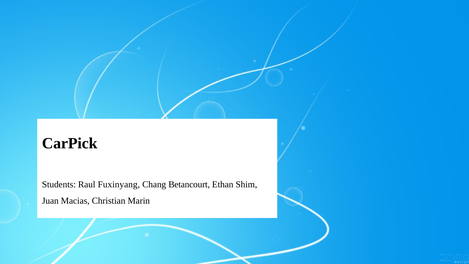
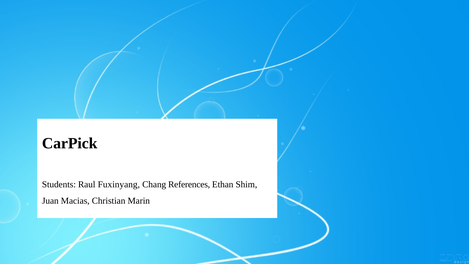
Betancourt: Betancourt -> References (189, 184)
